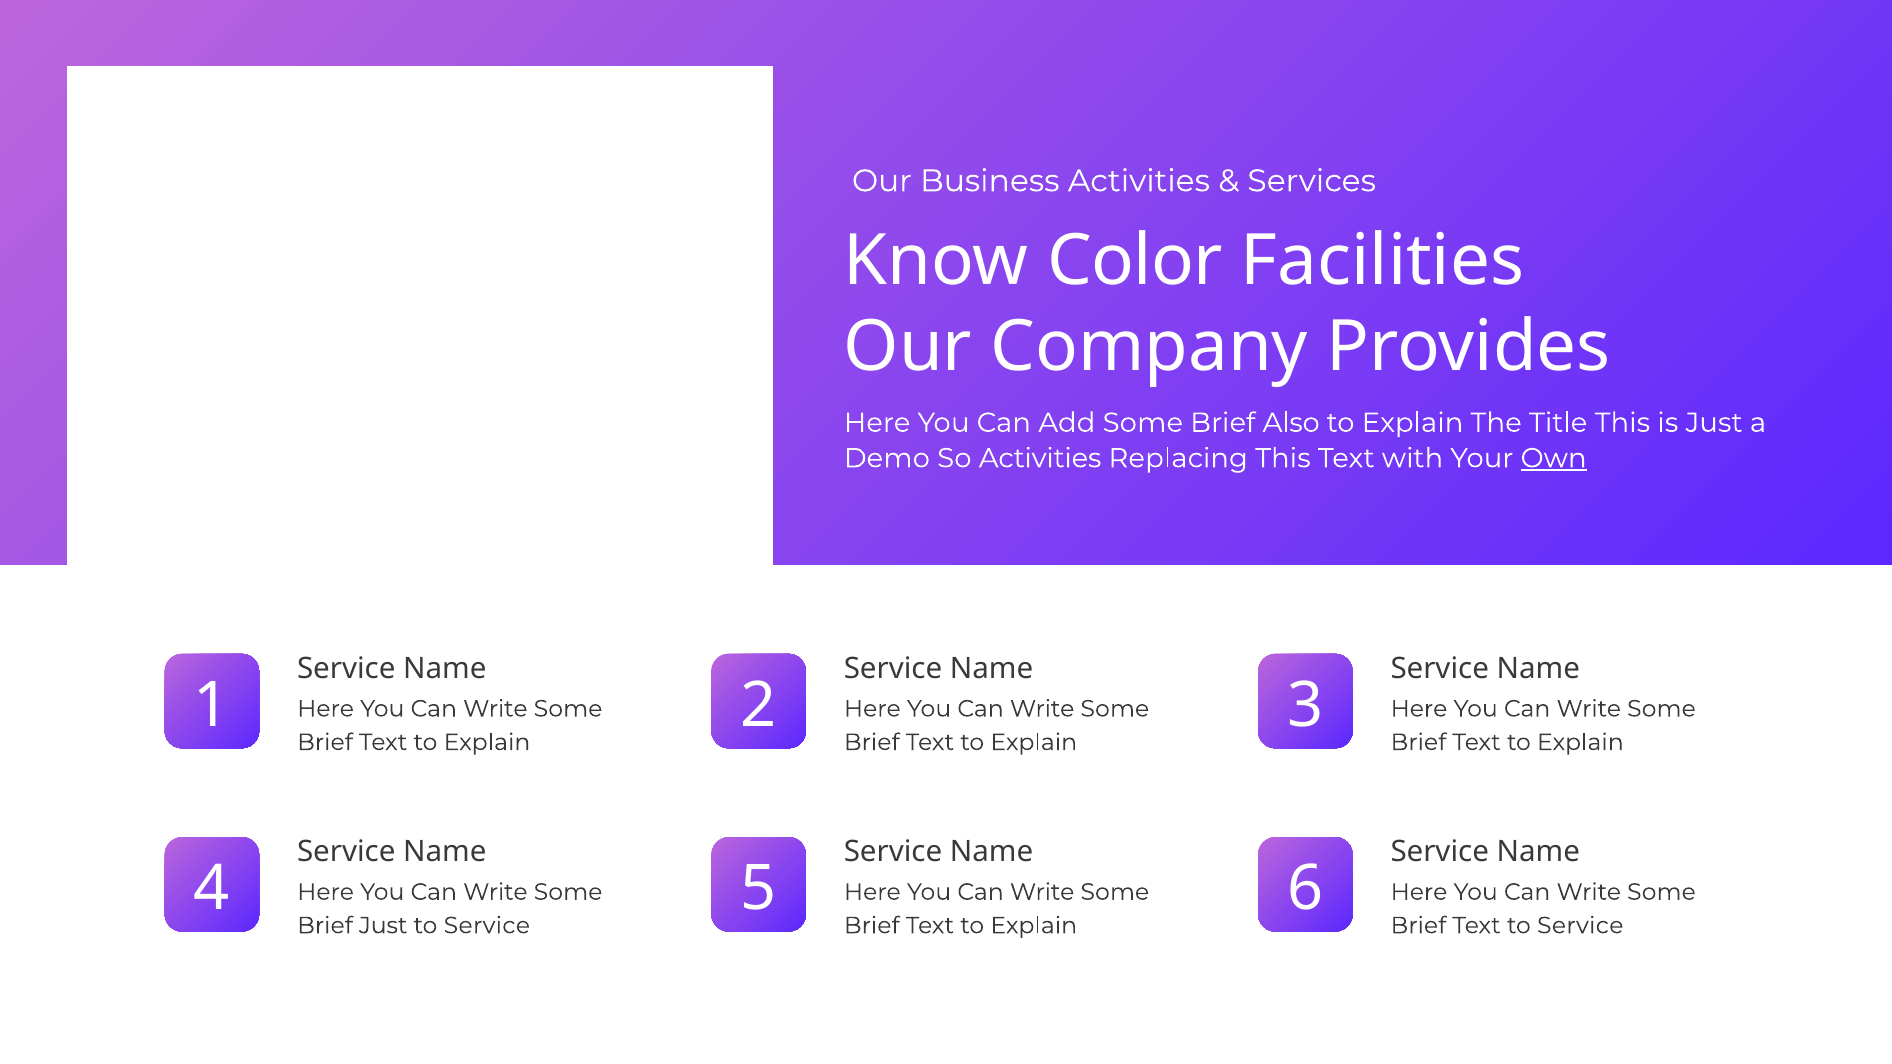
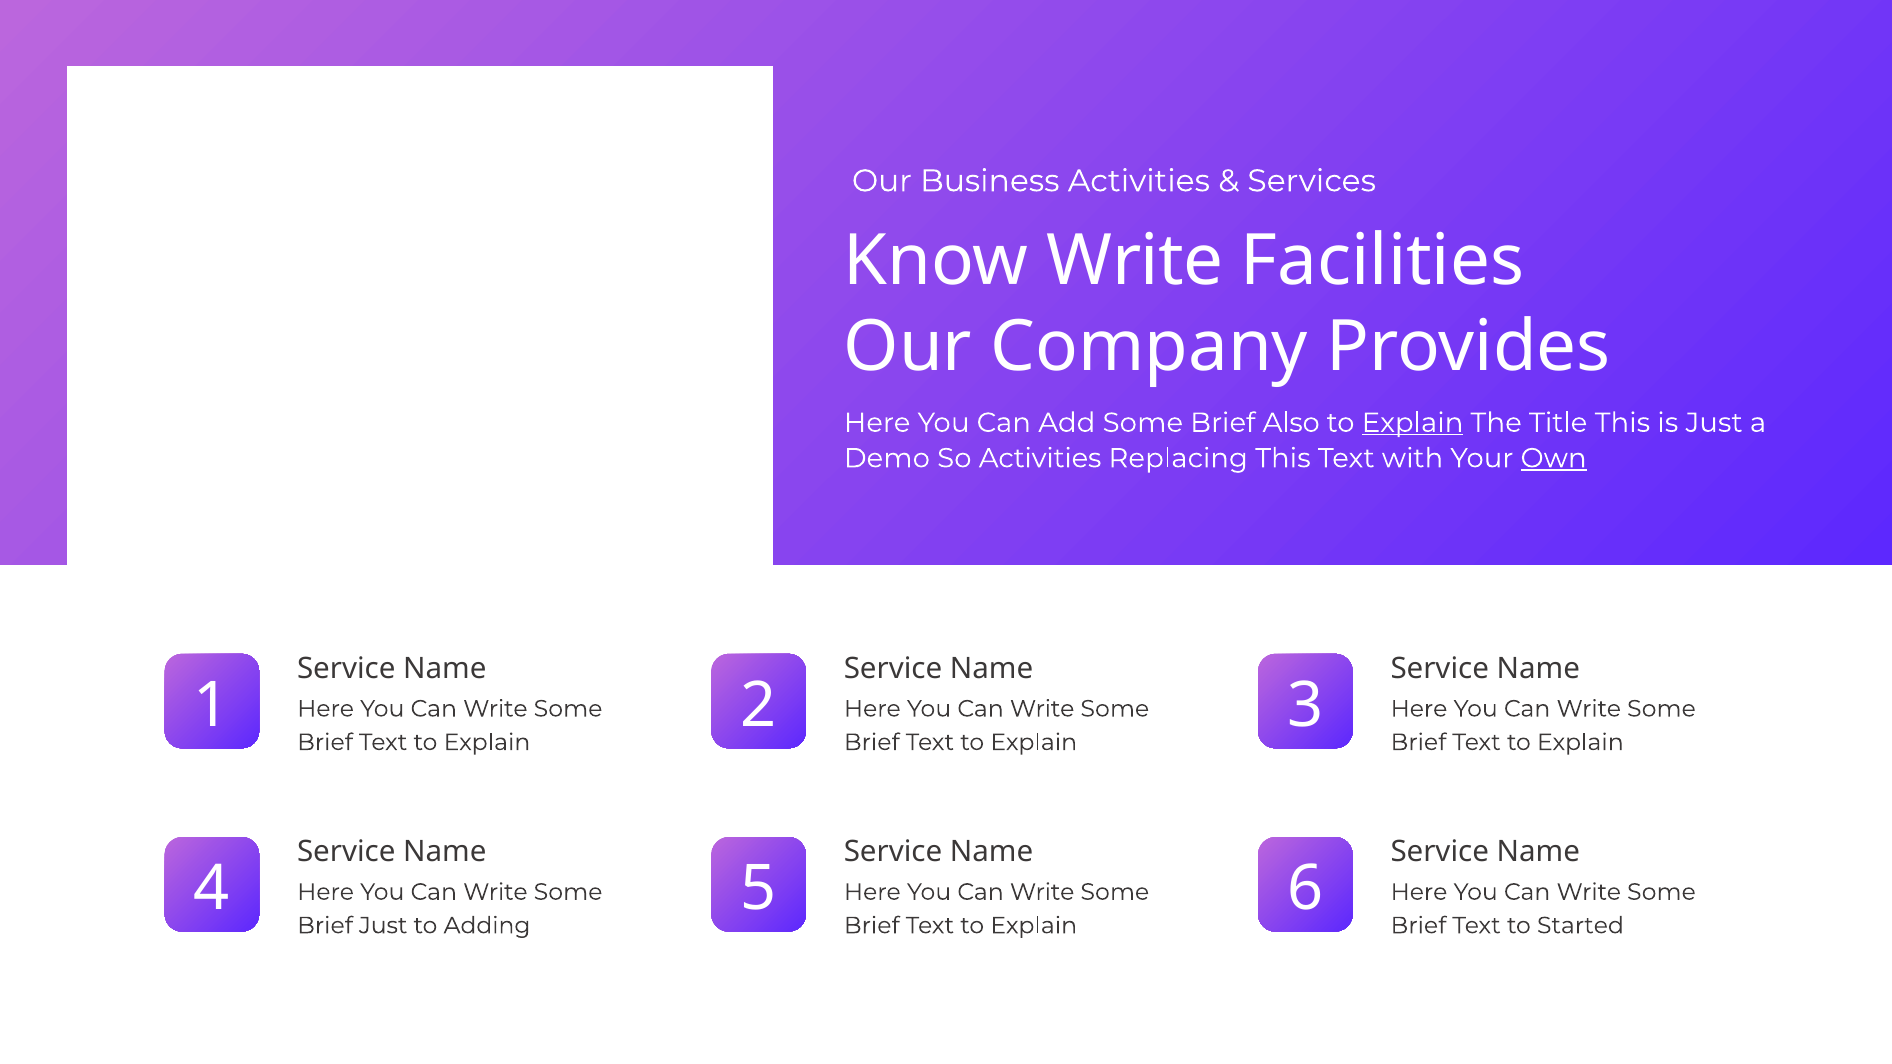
Know Color: Color -> Write (1135, 262)
Explain underline: none -> present (1413, 423)
Service: Service -> Adding (487, 926)
Text to Service: Service -> Started (1580, 926)
